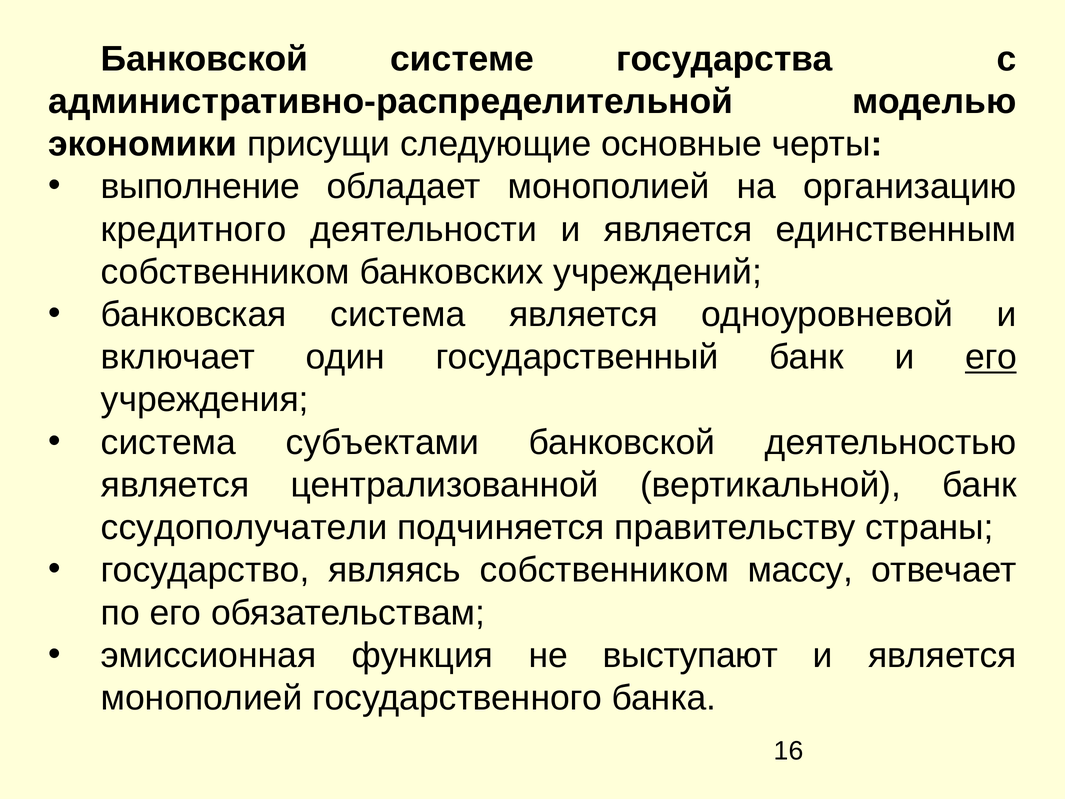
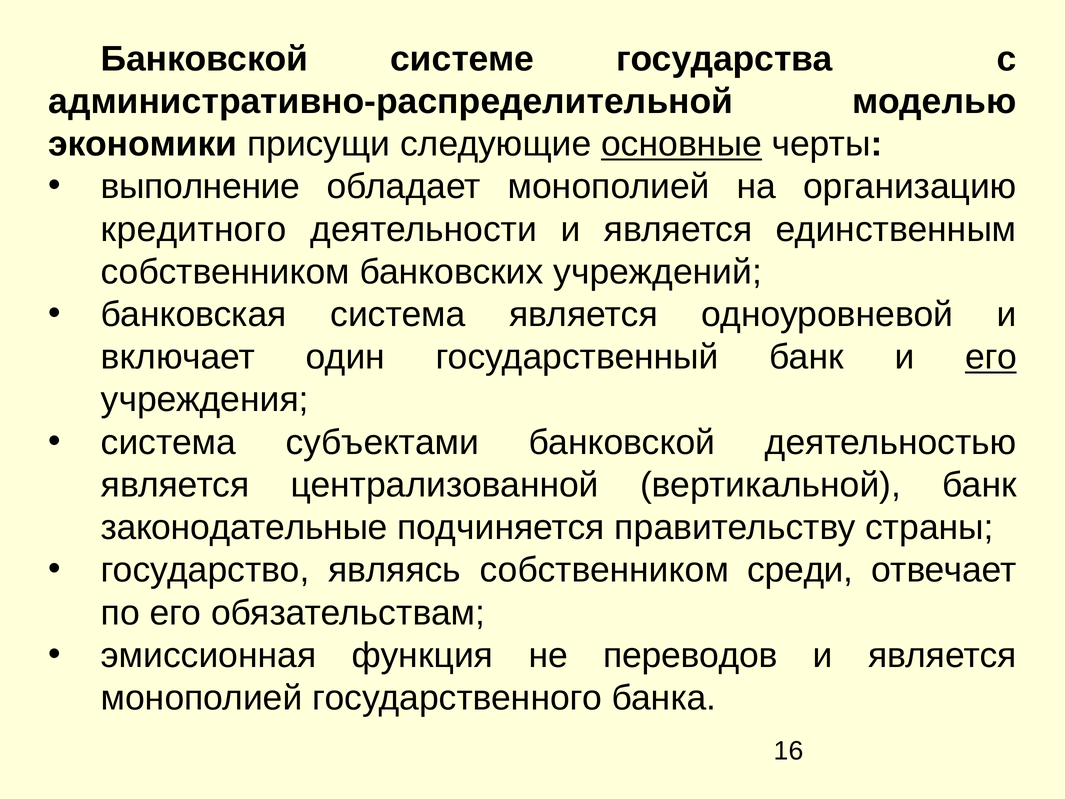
основные underline: none -> present (682, 144)
ссудополучатели: ссудополучатели -> законодательные (244, 527)
массу: массу -> среди (800, 570)
выступают: выступают -> переводов (690, 655)
